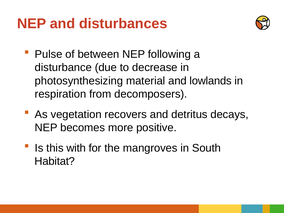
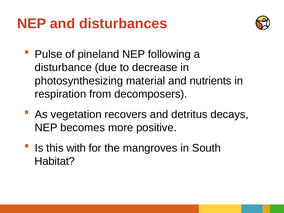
between: between -> pineland (98, 54)
lowlands: lowlands -> nutrients (211, 81)
